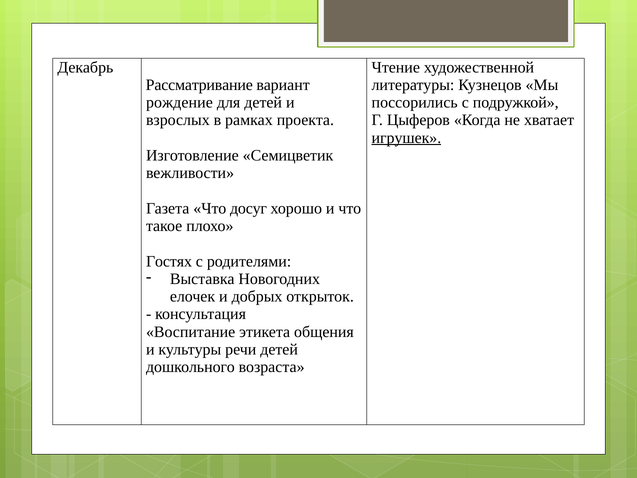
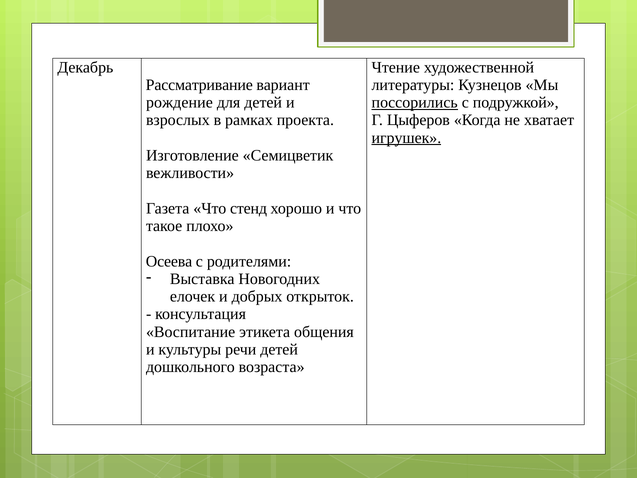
поссорились underline: none -> present (415, 103)
досуг: досуг -> стенд (249, 208)
Гостях: Гостях -> Осеева (169, 261)
